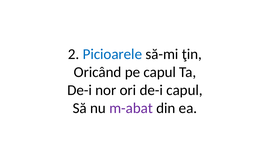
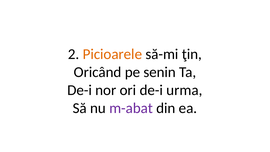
Picioarele colour: blue -> orange (112, 54)
pe capul: capul -> senin (160, 72)
de-i capul: capul -> urma (184, 90)
